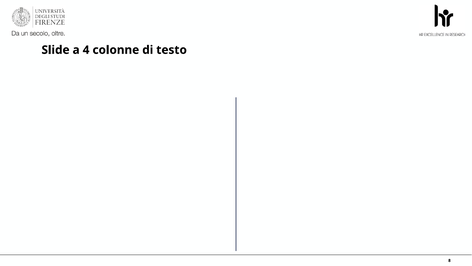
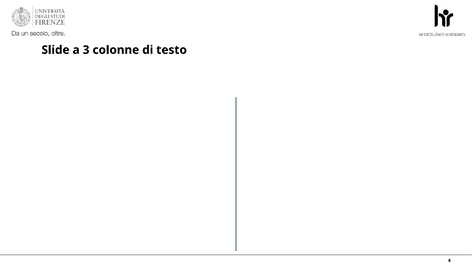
4: 4 -> 3 (86, 50)
